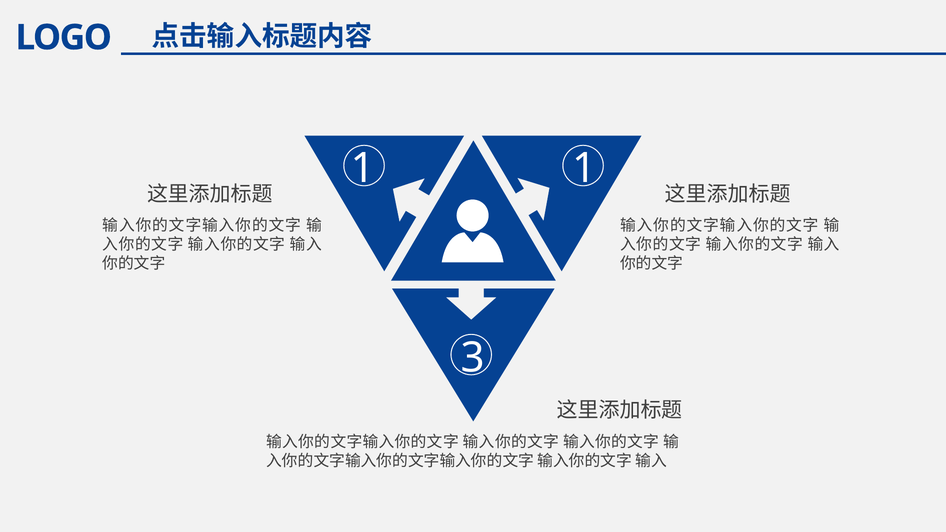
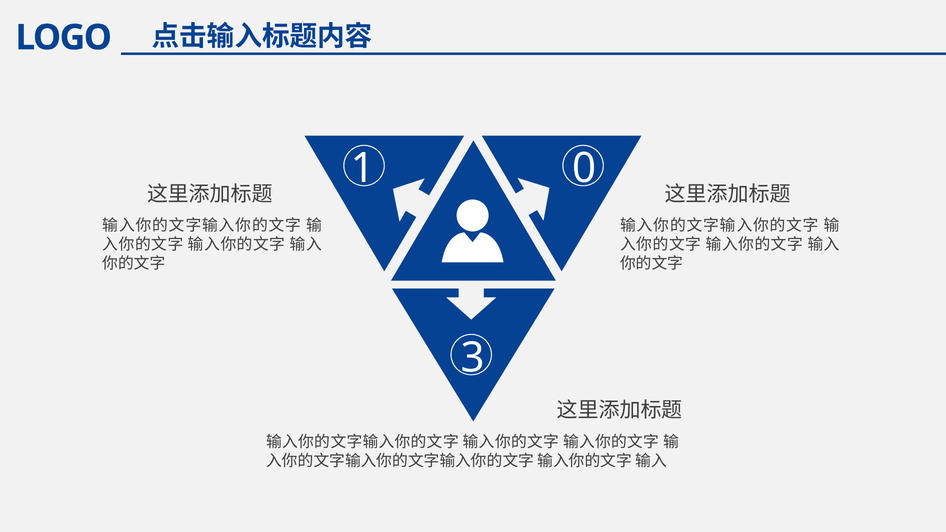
1: 1 -> 0 (584, 169)
